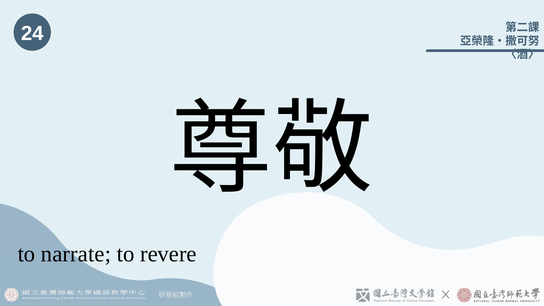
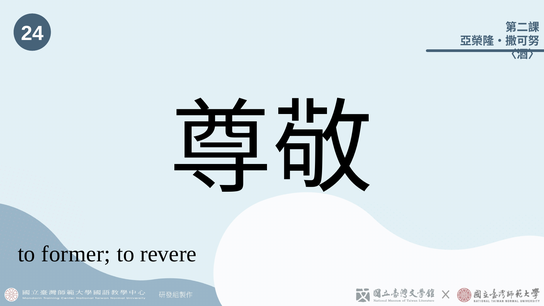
narrate: narrate -> former (76, 254)
